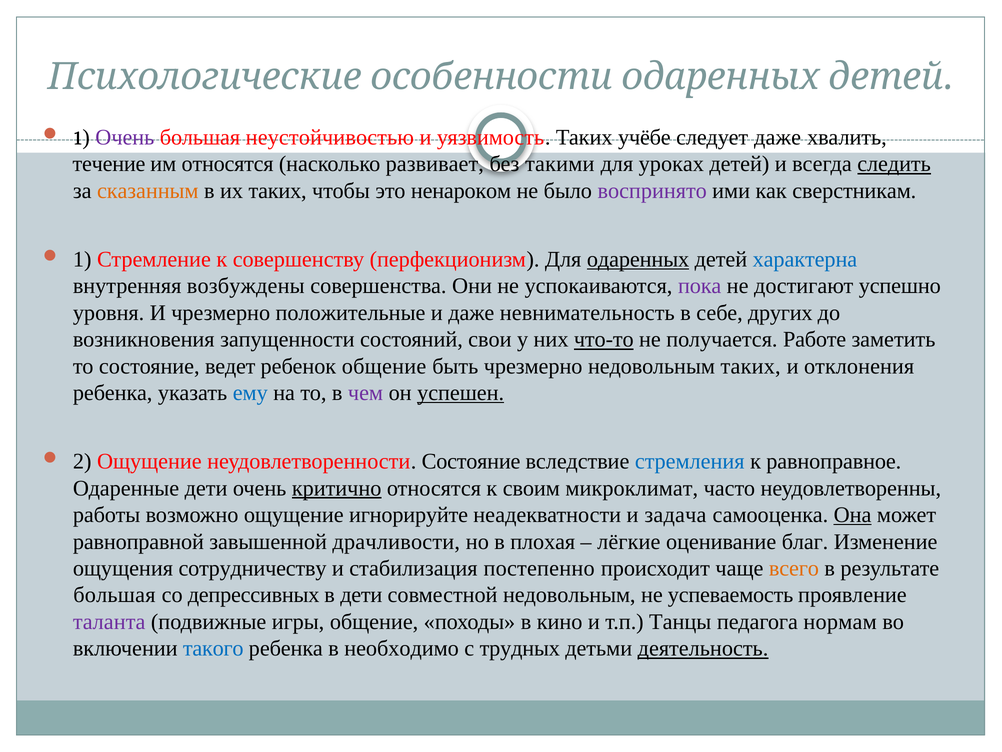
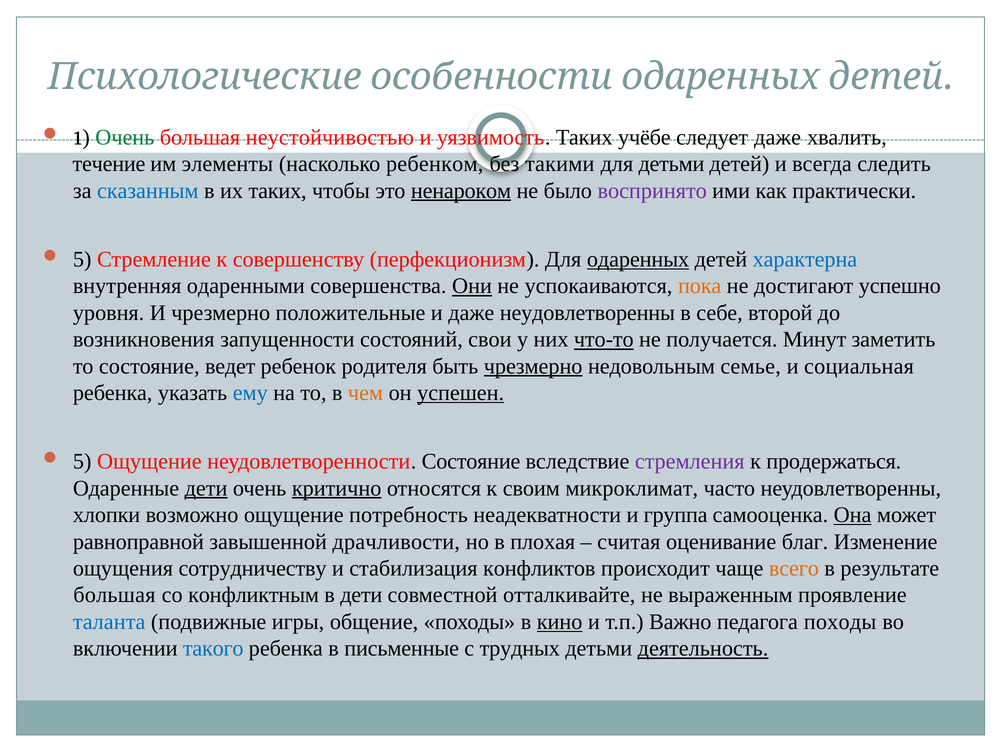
Очень colour: purple -> green (125, 137)
им относятся: относятся -> элементы (227, 164)
развивает: развивает -> ребенком (435, 164)
для уроках: уроках -> детьми (671, 164)
следить underline: present -> none (894, 164)
сказанным colour: orange -> blue (148, 191)
ненароком underline: none -> present (461, 191)
сверстникам: сверстникам -> практически (854, 191)
1: 1 -> 5 (82, 259)
возбуждены: возбуждены -> одаренными (246, 286)
Они underline: none -> present (472, 286)
пока colour: purple -> orange (700, 286)
даже невнимательность: невнимательность -> неудовлетворенны (587, 313)
других: других -> второй (780, 313)
Работе: Работе -> Минут (815, 339)
ребенок общение: общение -> родителя (384, 366)
чрезмерно underline: none -> present (533, 366)
недовольным таких: таких -> семье (751, 366)
отклонения: отклонения -> социальная (859, 366)
чем colour: purple -> orange (366, 393)
2: 2 -> 5 (82, 461)
стремления colour: blue -> purple (690, 461)
равноправное: равноправное -> продержаться (834, 461)
дети underline: none -> present (206, 488)
работы: работы -> хлопки (107, 515)
игнорируйте: игнорируйте -> потребность (408, 515)
задача: задача -> группа (676, 515)
лёгкие: лёгкие -> считая (629, 541)
постепенно: постепенно -> конфликтов (539, 568)
депрессивных: депрессивных -> конфликтным (254, 595)
совместной недовольным: недовольным -> отталкивайте (569, 595)
успеваемость: успеваемость -> выраженным (730, 595)
таланта colour: purple -> blue (109, 621)
кино underline: none -> present (560, 621)
Танцы: Танцы -> Важно (680, 621)
педагога нормам: нормам -> походы (840, 621)
необходимо: необходимо -> письменные (402, 648)
